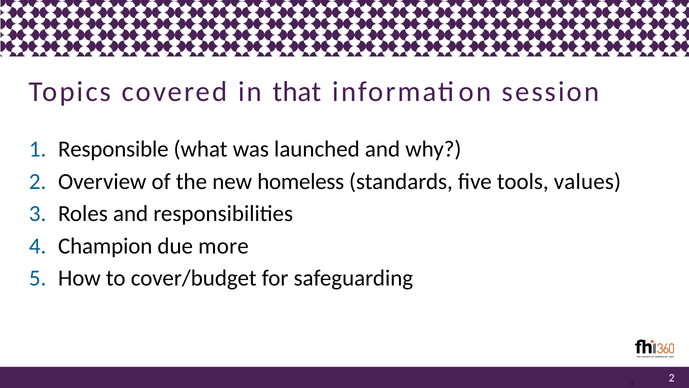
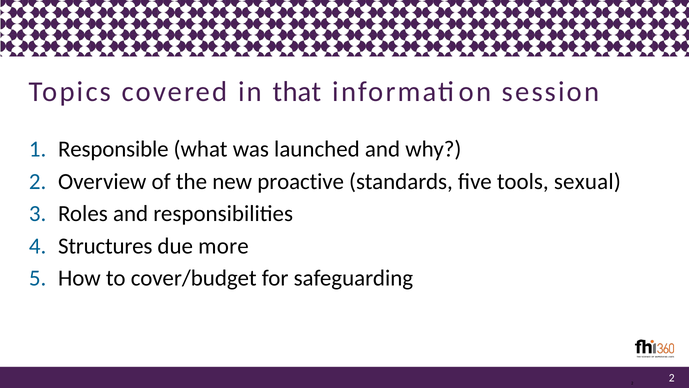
homeless: homeless -> proactive (301, 181)
values: values -> sexual (587, 181)
Champion: Champion -> Structures (105, 246)
